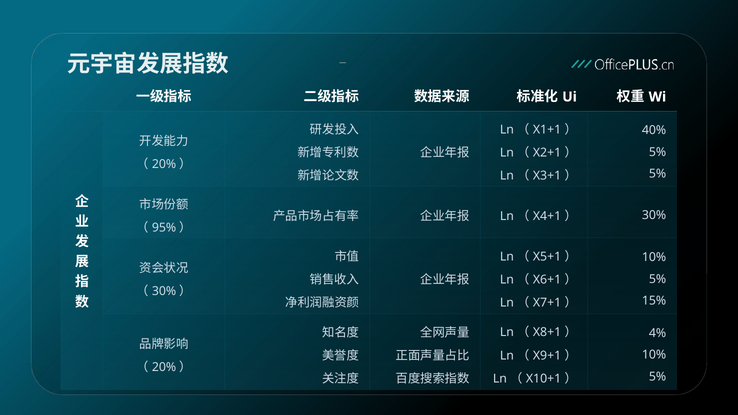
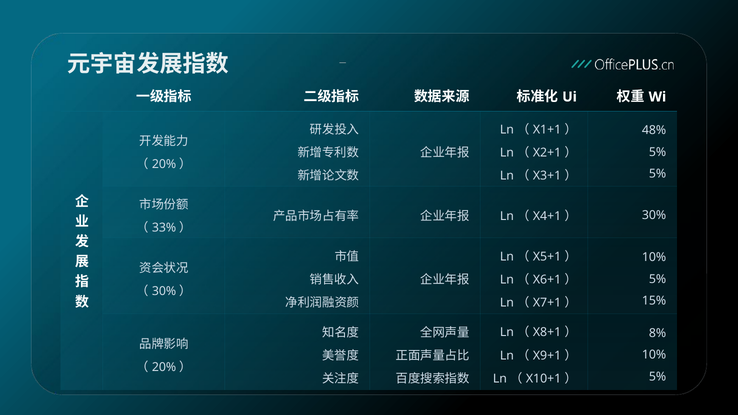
40%: 40% -> 48% (654, 130)
95%: 95% -> 33% (164, 228)
4%: 4% -> 8% (658, 333)
